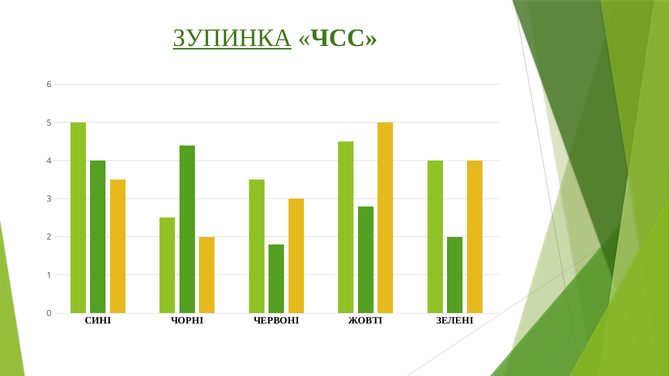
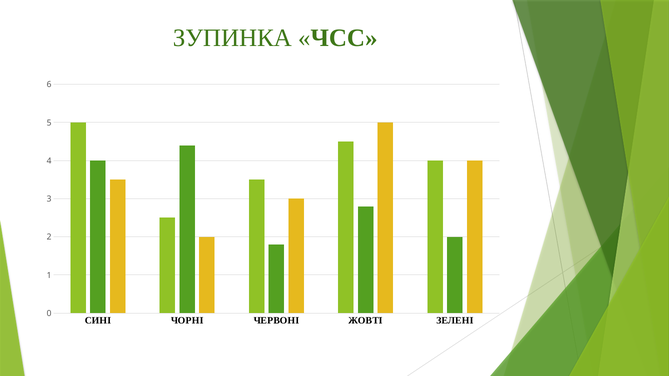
ЗУПИНКА underline: present -> none (232, 38)
